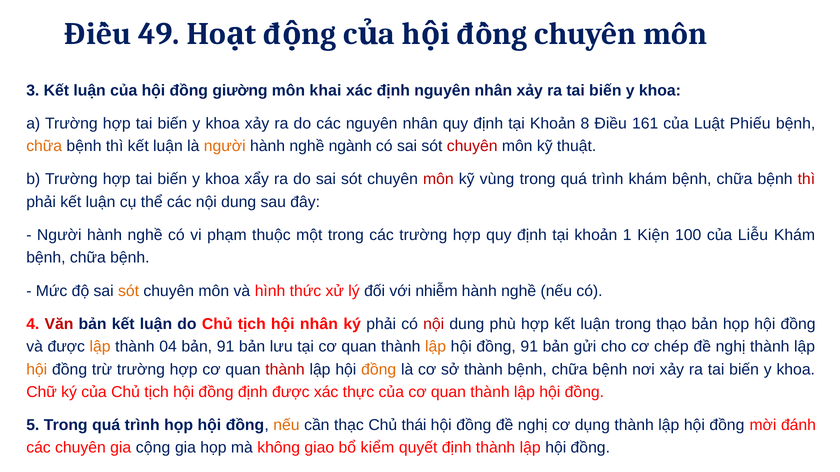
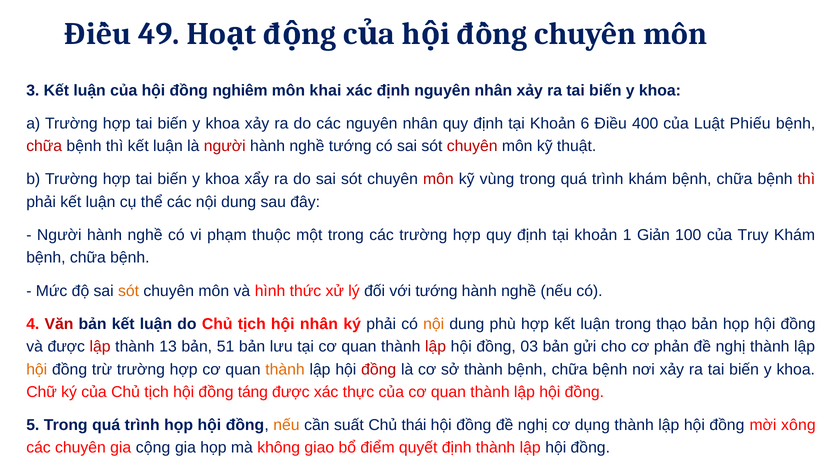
giường: giường -> nghiêm (240, 90)
8: 8 -> 6 (585, 124)
161: 161 -> 400 (645, 124)
chữa colour: orange -> red (44, 146)
người colour: orange -> red (225, 146)
nghề ngành: ngành -> tướng (350, 146)
Kiện: Kiện -> Giản (653, 235)
Liễu: Liễu -> Truy (753, 235)
với nhiễm: nhiễm -> tướng (437, 291)
nội colour: red -> orange (434, 324)
lập colour: orange -> red (100, 347)
04: 04 -> 13 (168, 347)
bản 91: 91 -> 51 (226, 347)
lập colour: orange -> red (436, 347)
đồng 91: 91 -> 03 (529, 347)
chép: chép -> phản (671, 347)
thành colour: red -> orange (285, 370)
đồng colour: orange -> red (379, 370)
đồng định: định -> táng (253, 392)
thạc: thạc -> suất (349, 426)
đánh: đánh -> xông (798, 426)
kiểm: kiểm -> điểm (378, 448)
